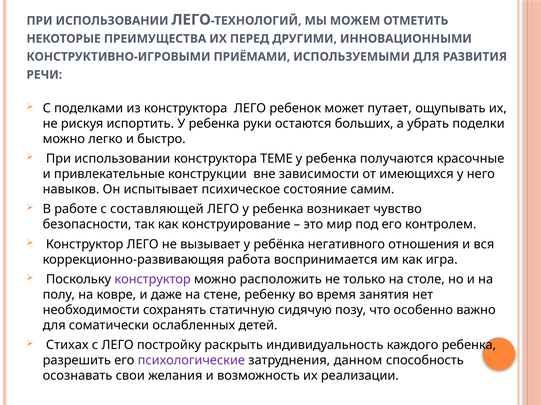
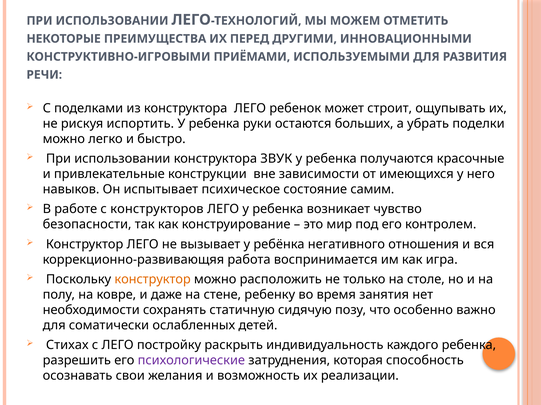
путает: путает -> строит (390, 108)
ТЕМЕ: ТЕМЕ -> ЗВУК (276, 159)
составляющей: составляющей -> конструкторов (157, 209)
конструктор colour: purple -> orange (153, 280)
данном: данном -> которая (358, 361)
